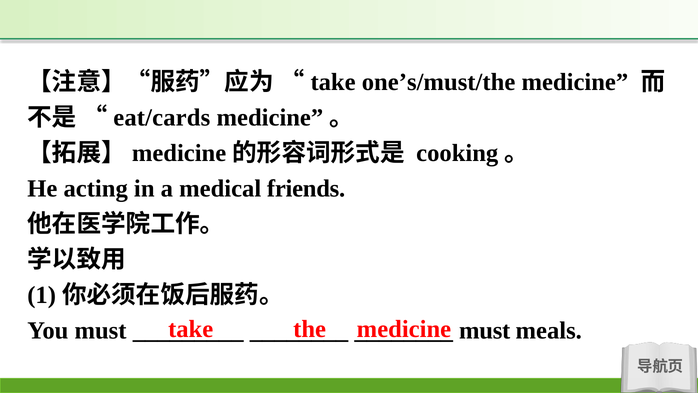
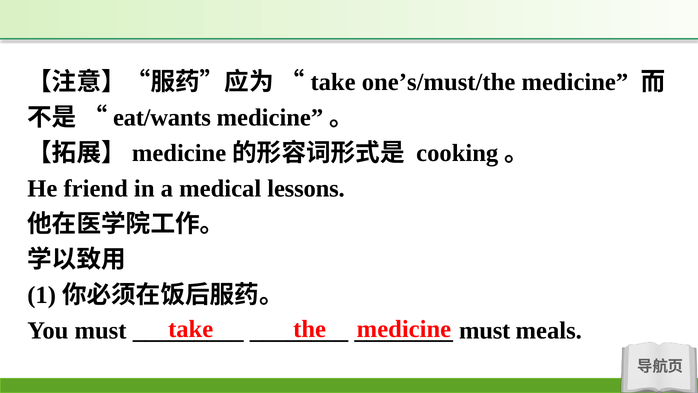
eat/cards: eat/cards -> eat/wants (162, 117)
acting: acting -> friend (96, 188)
friends: friends -> lessons (306, 188)
